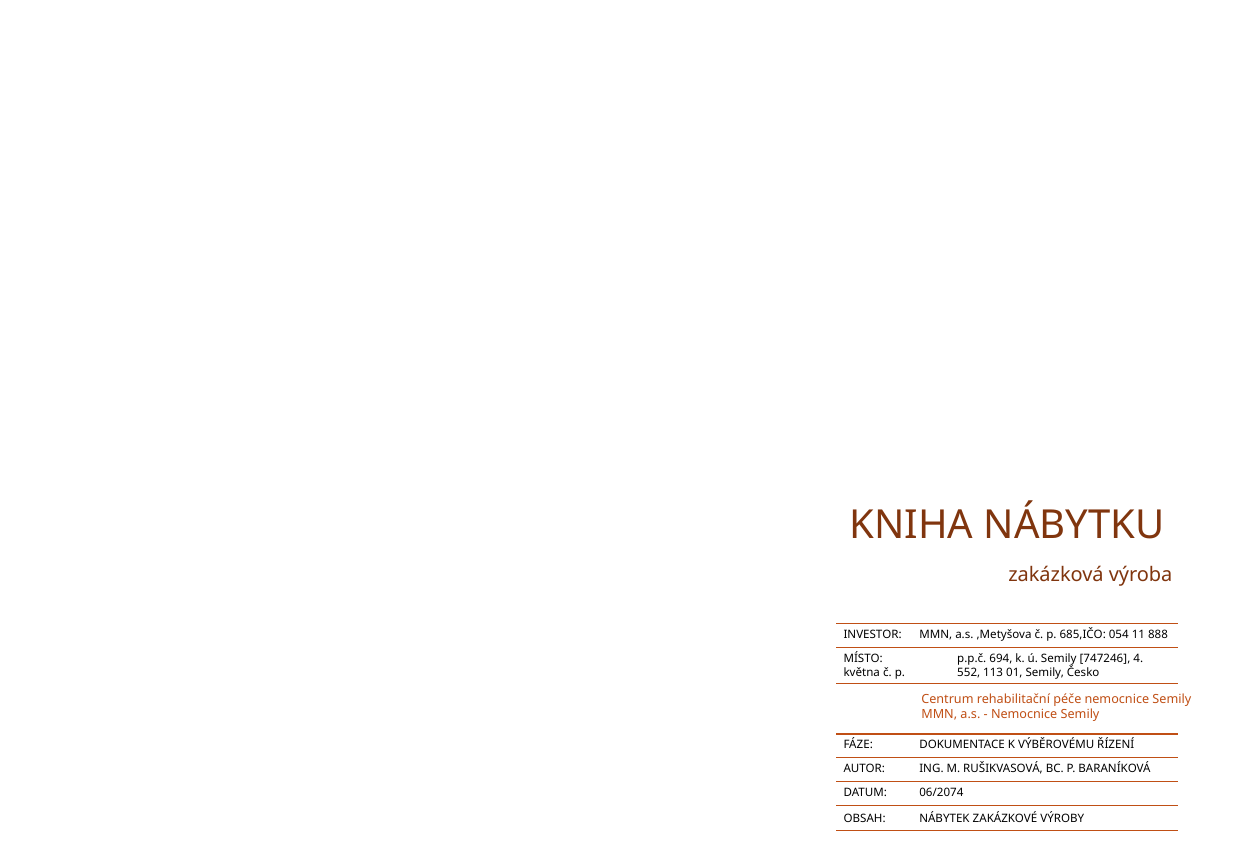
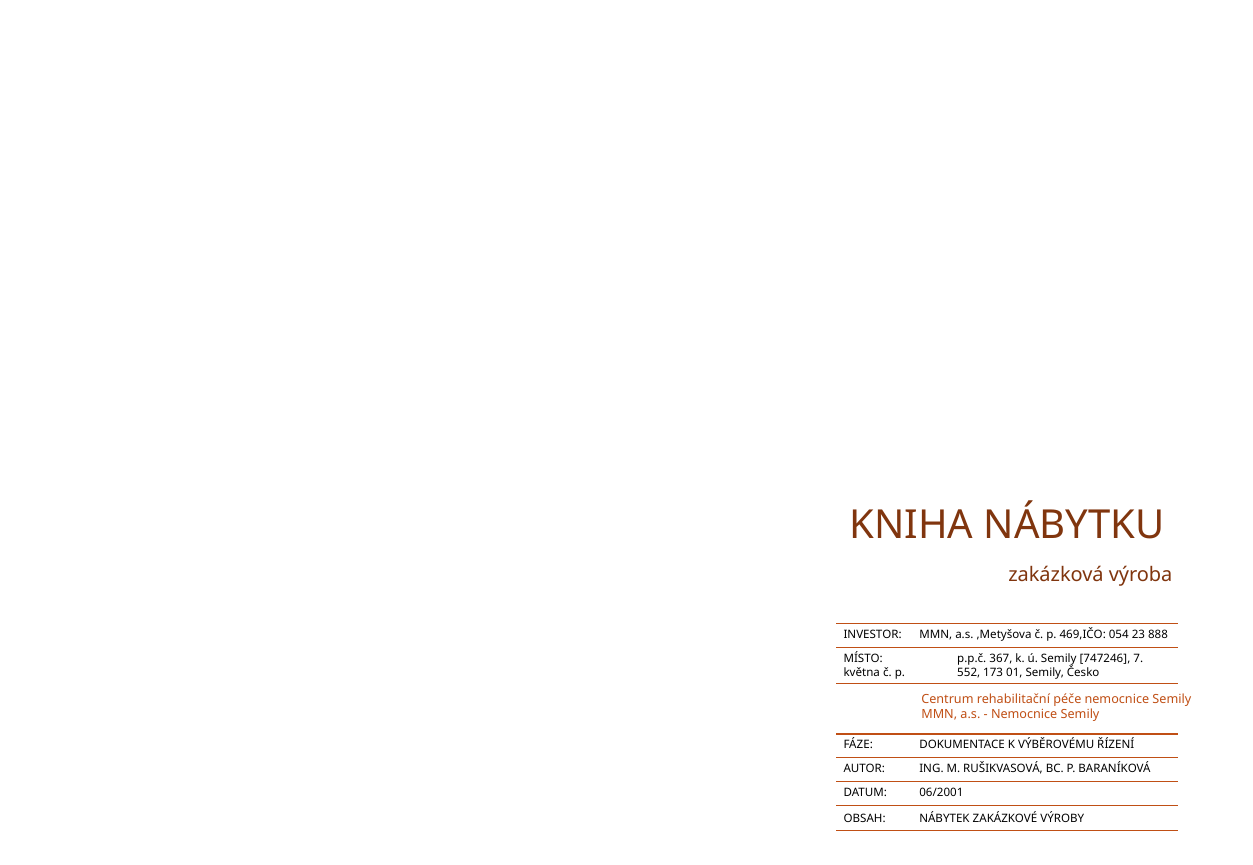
685,IČO: 685,IČO -> 469,IČO (1083, 635)
11: 11 -> 23 (1138, 635)
694: 694 -> 367 (1001, 659)
4: 4 -> 7 (1138, 659)
113: 113 -> 173 (993, 673)
06/2074: 06/2074 -> 06/2001 (941, 793)
